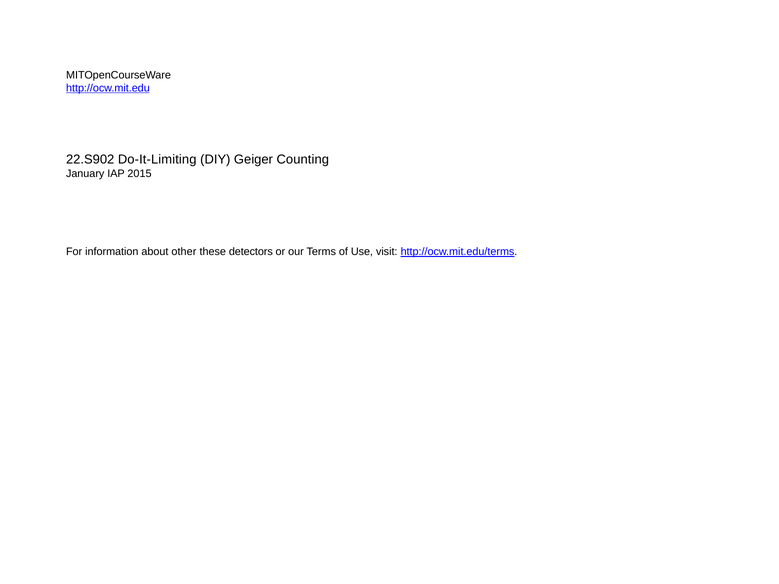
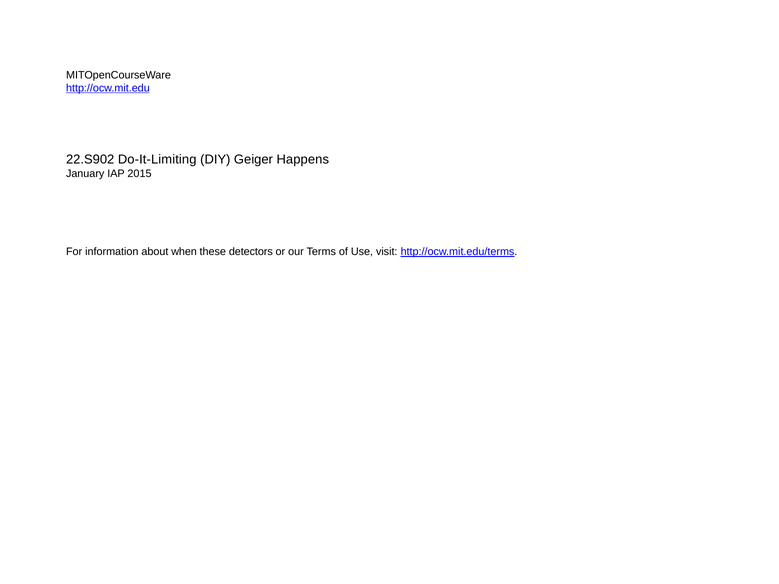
Counting: Counting -> Happens (303, 160)
other: other -> when (184, 252)
